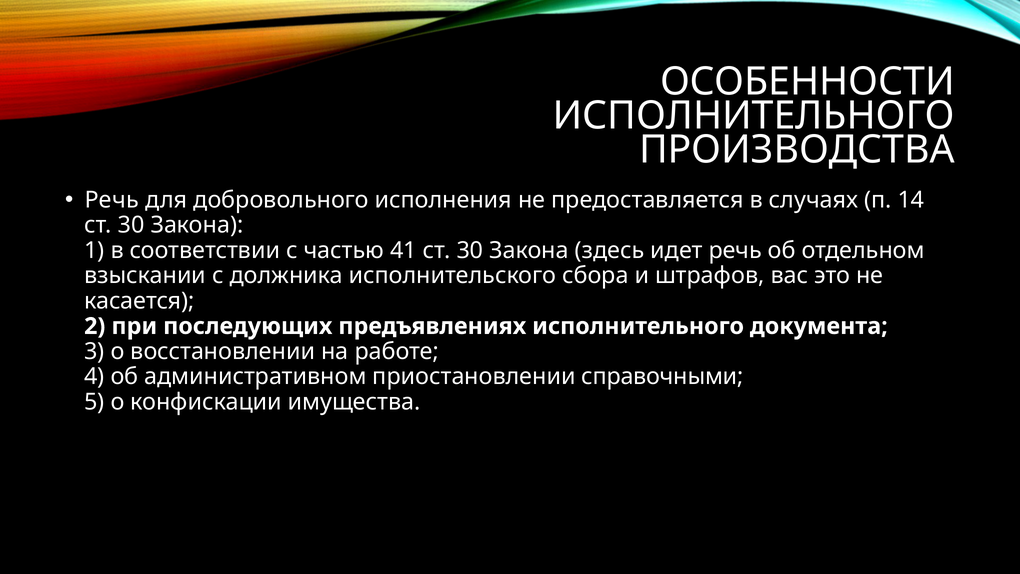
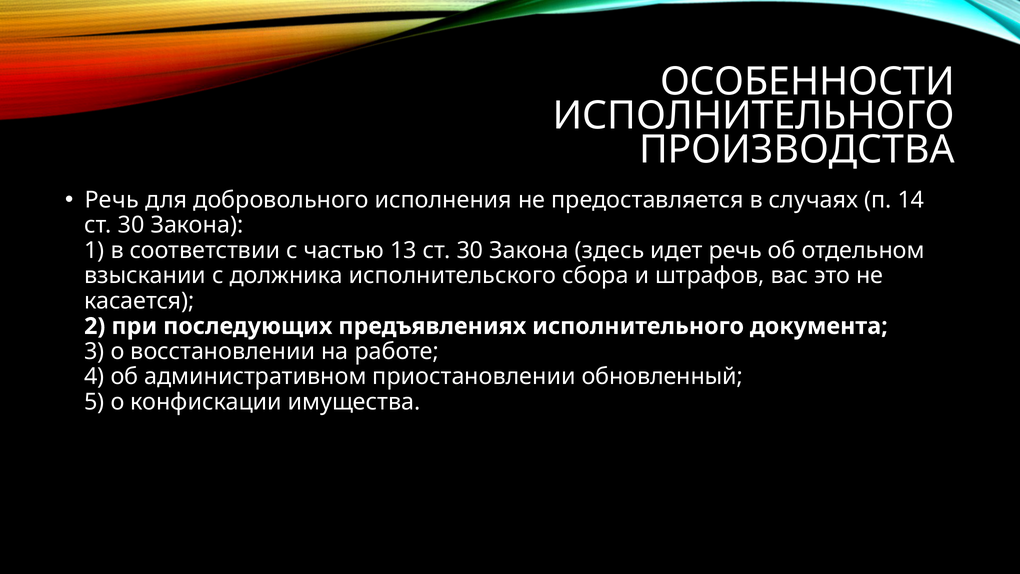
41: 41 -> 13 (404, 250)
справочными: справочными -> обновленный (662, 377)
